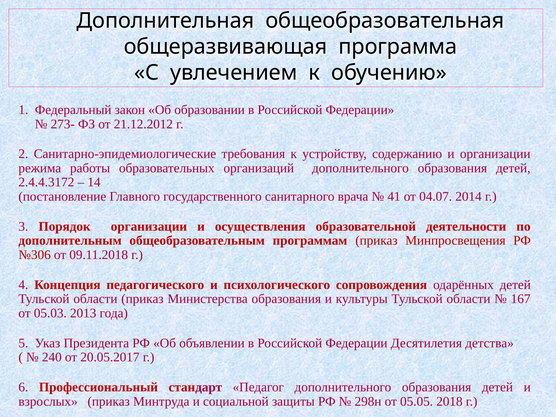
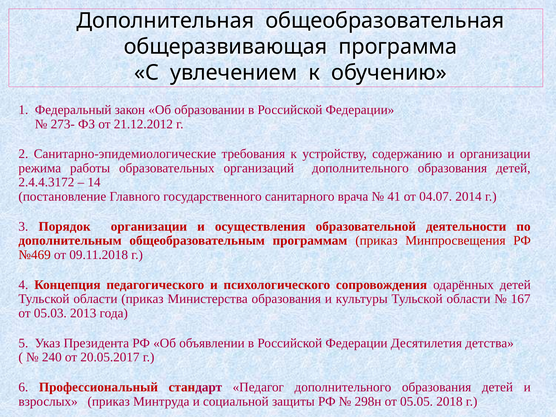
№306: №306 -> №469 (35, 255)
